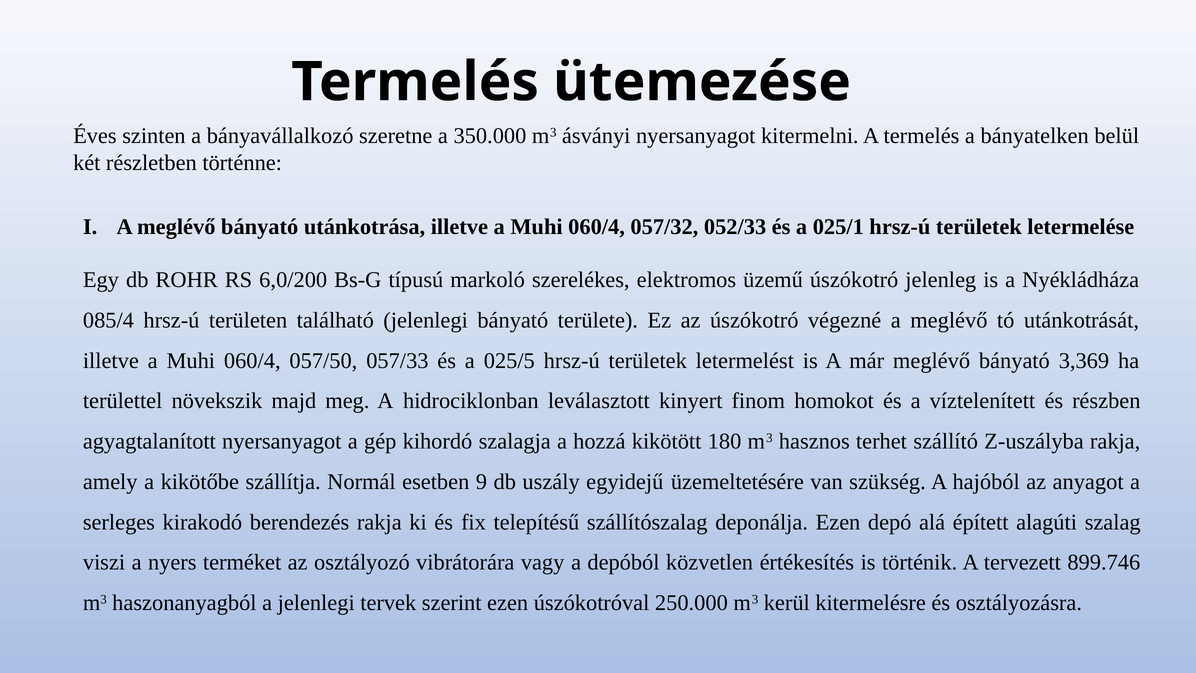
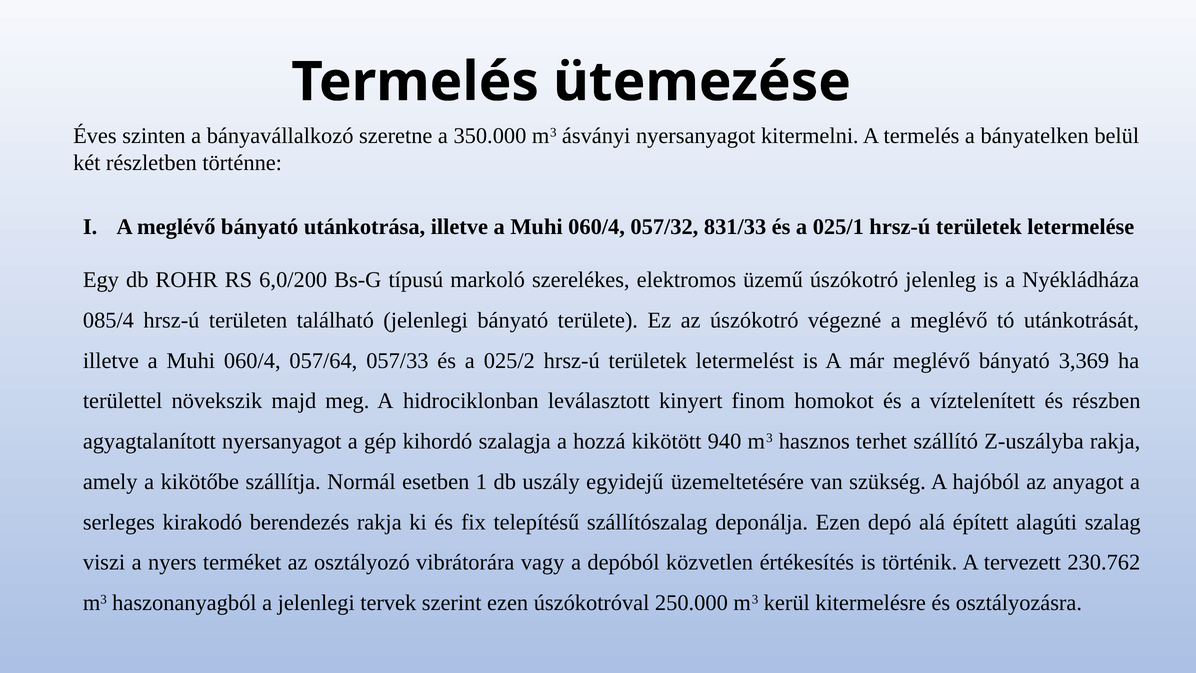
052/33: 052/33 -> 831/33 (735, 227)
057/50: 057/50 -> 057/64 (323, 360)
025/5: 025/5 -> 025/2 (509, 360)
180: 180 -> 940 (725, 441)
9: 9 -> 1 (481, 482)
899.746: 899.746 -> 230.762 (1104, 562)
